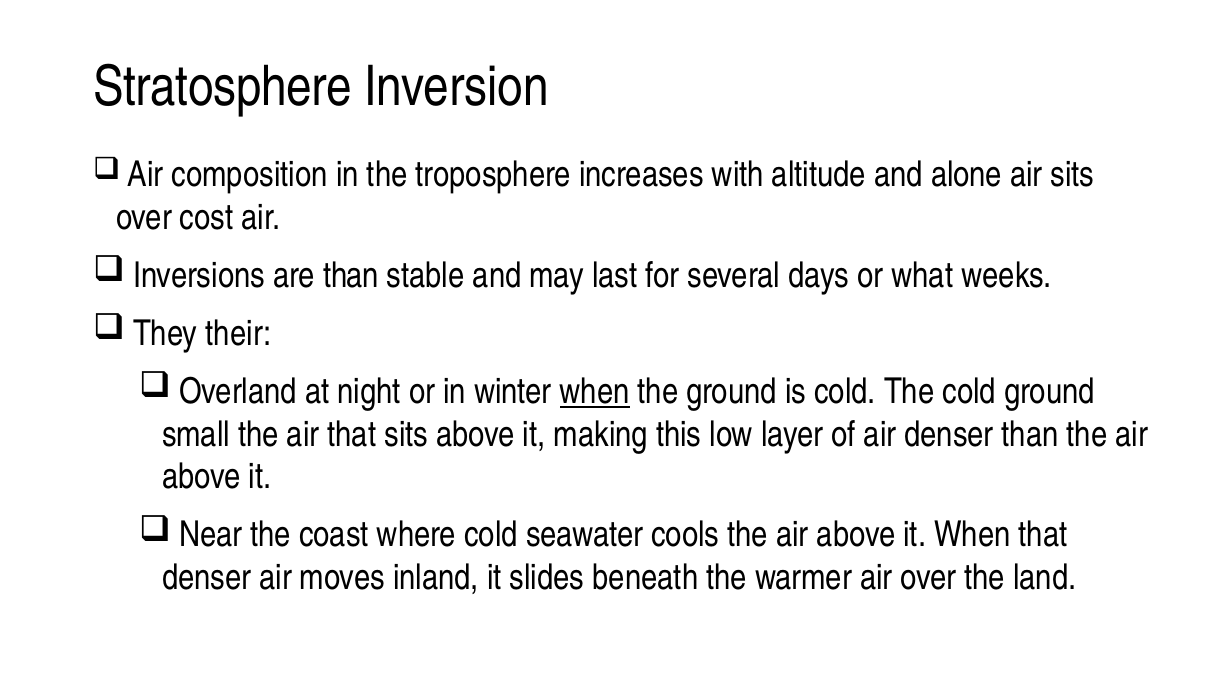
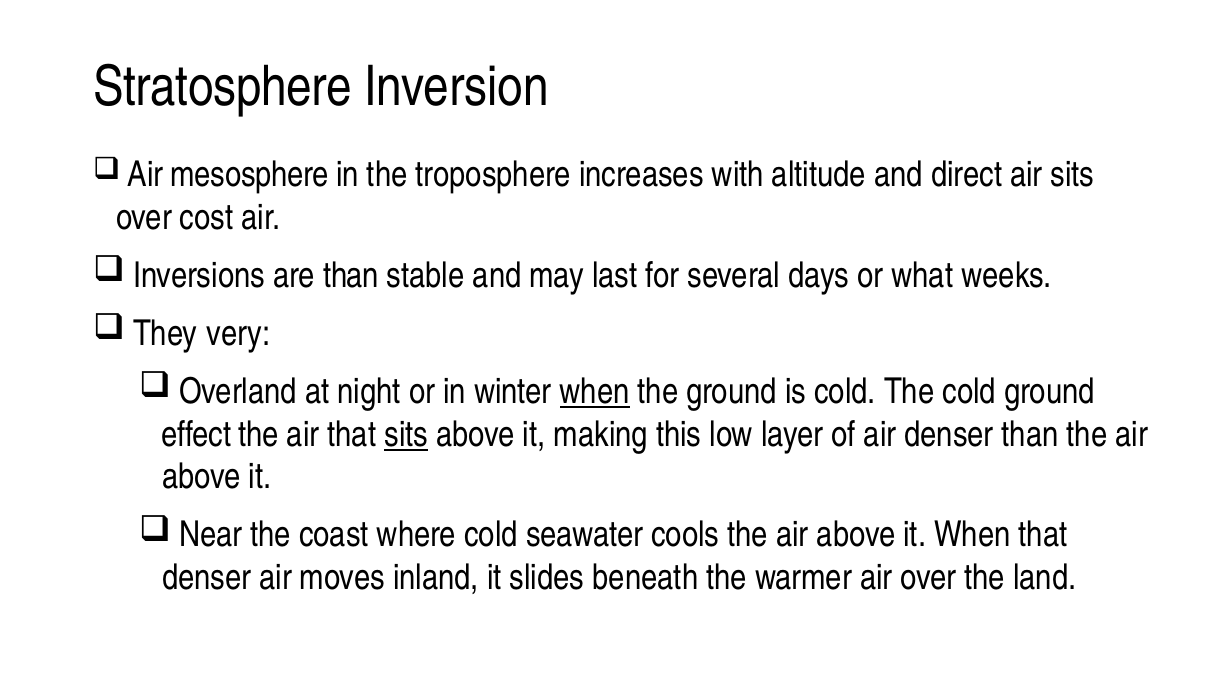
composition: composition -> mesosphere (250, 175)
alone: alone -> direct (967, 175)
their: their -> very (238, 334)
small: small -> effect (196, 434)
sits underline: none -> present (406, 434)
